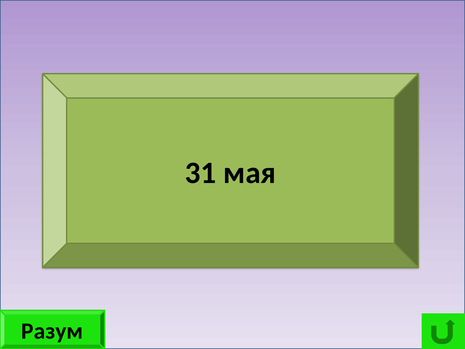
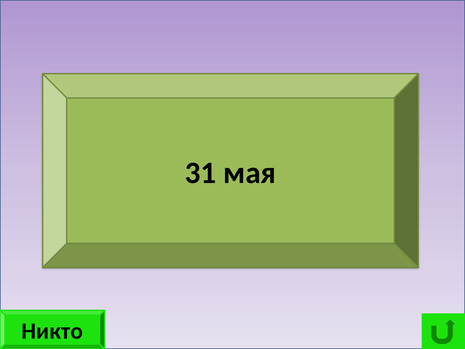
Разум: Разум -> Никто (52, 331)
